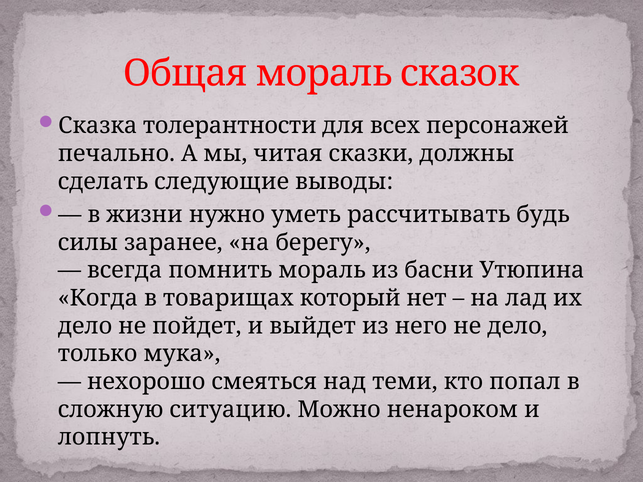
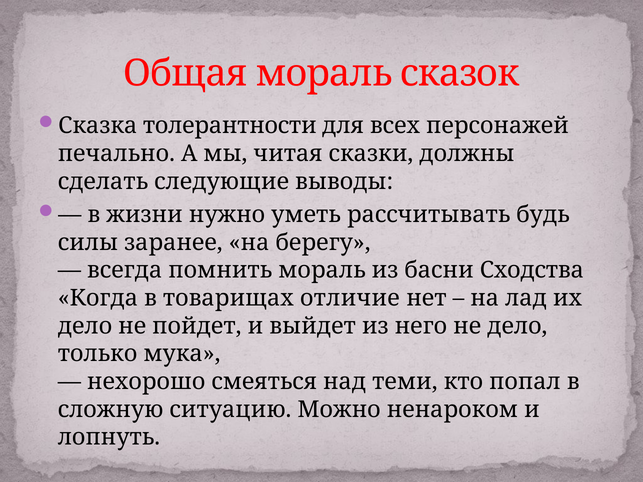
Утюпина: Утюпина -> Сходства (532, 270)
который: который -> отличие (350, 298)
